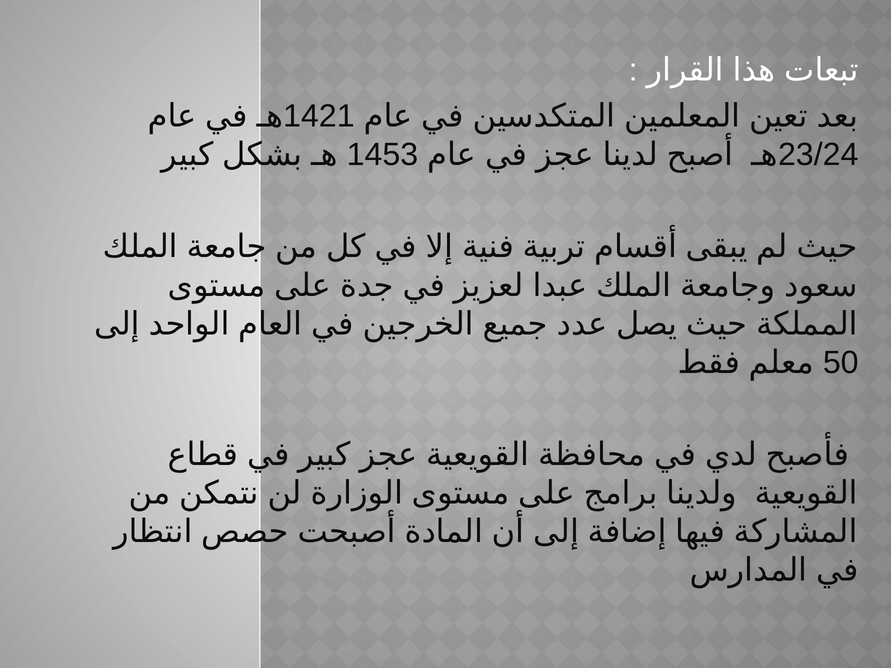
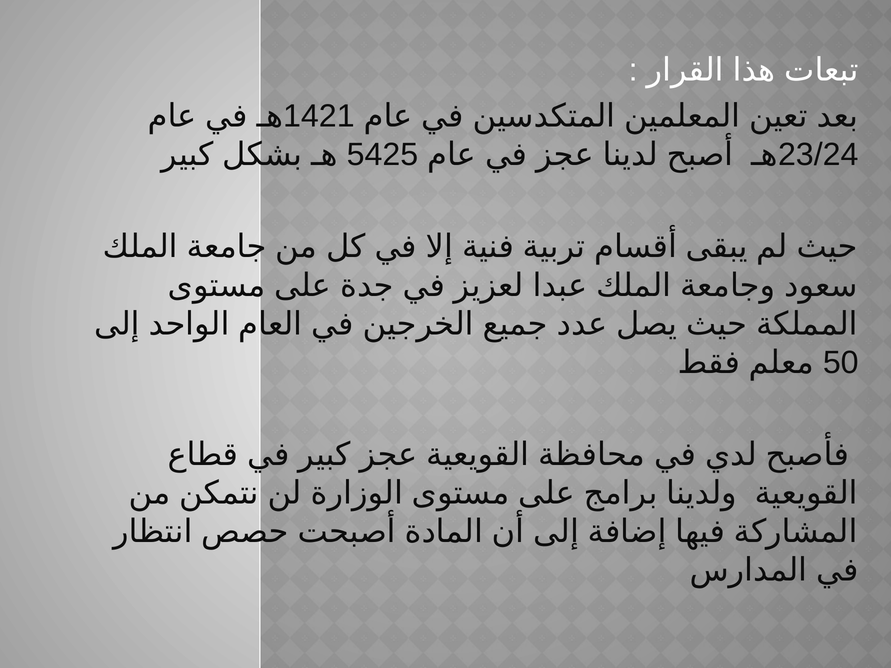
1453: 1453 -> 5425 (382, 155)
